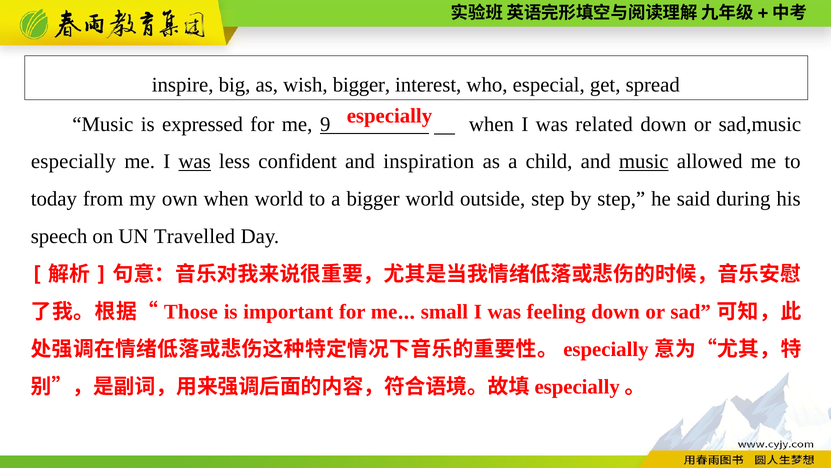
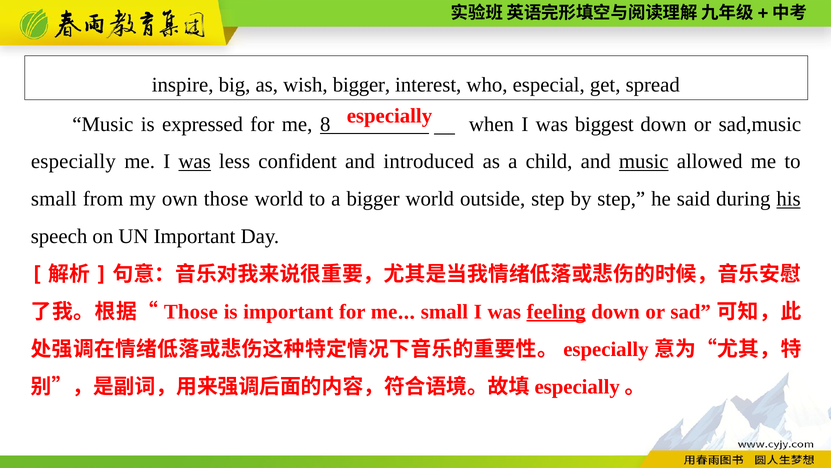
9: 9 -> 8 (325, 124)
related: related -> biggest (604, 124)
inspiration: inspiration -> introduced (429, 161)
today: today -> small (54, 199)
own when: when -> those (226, 199)
his underline: none -> present (789, 199)
UN Travelled: Travelled -> Important (195, 236)
feeling underline: none -> present (556, 312)
